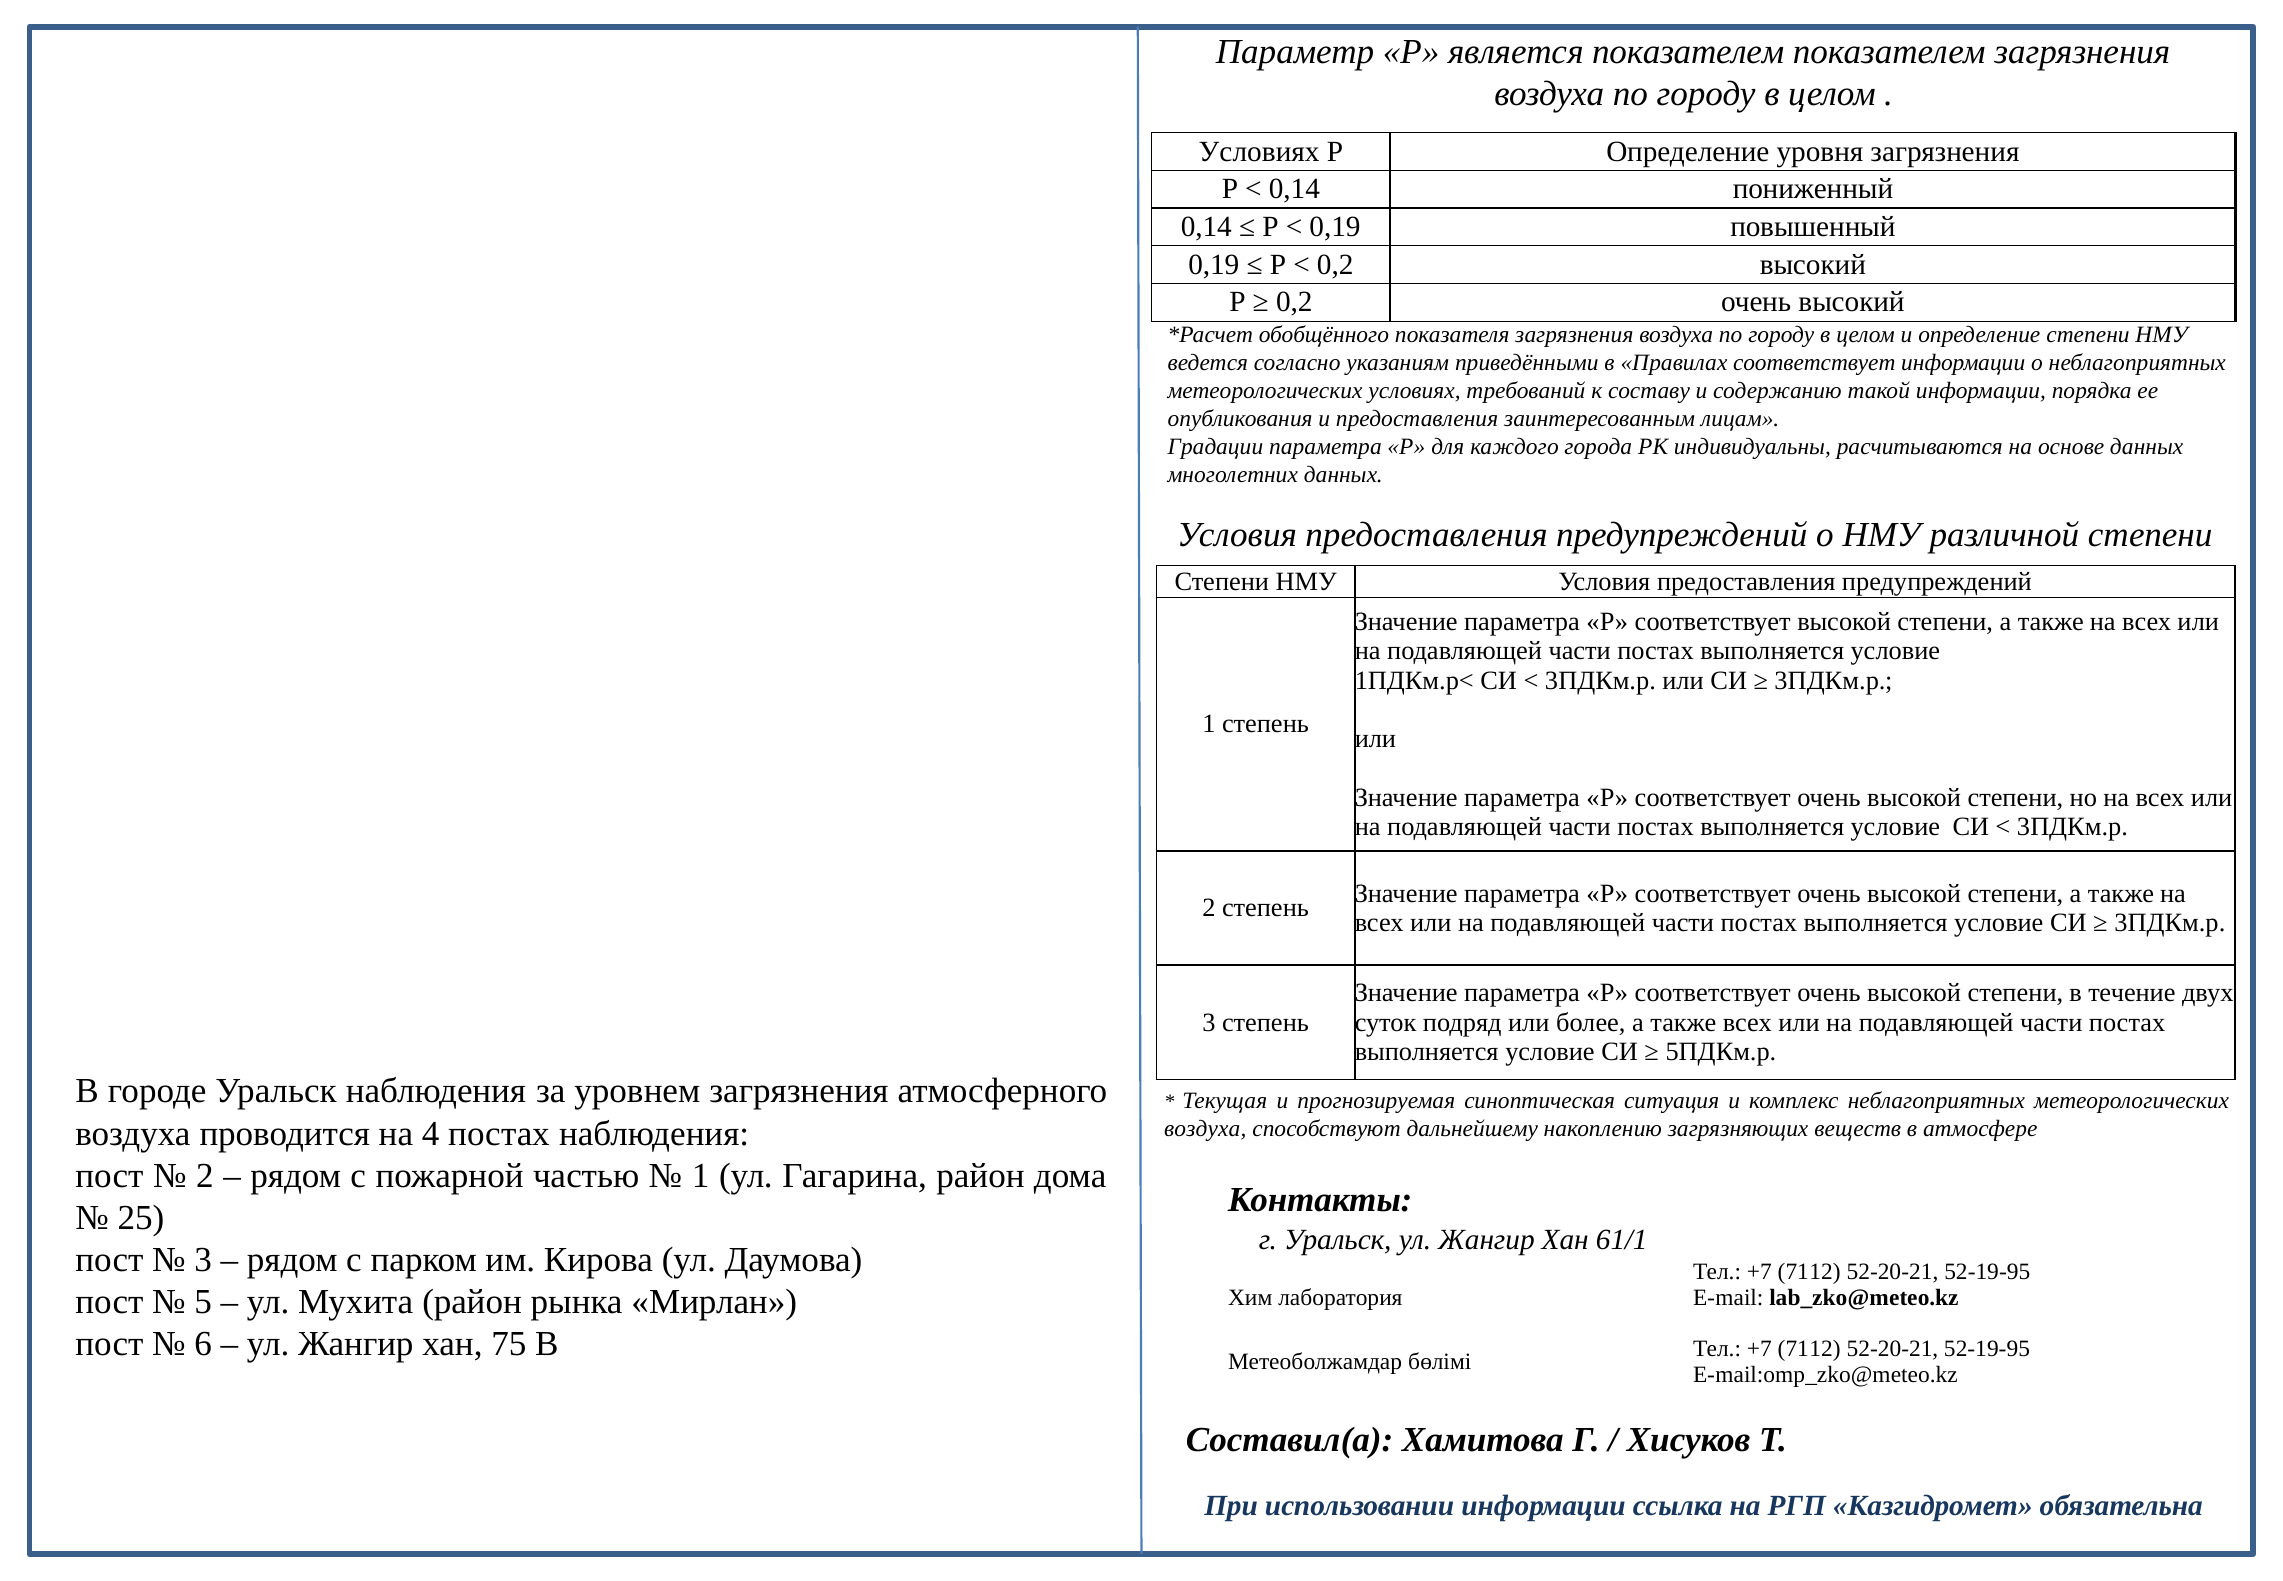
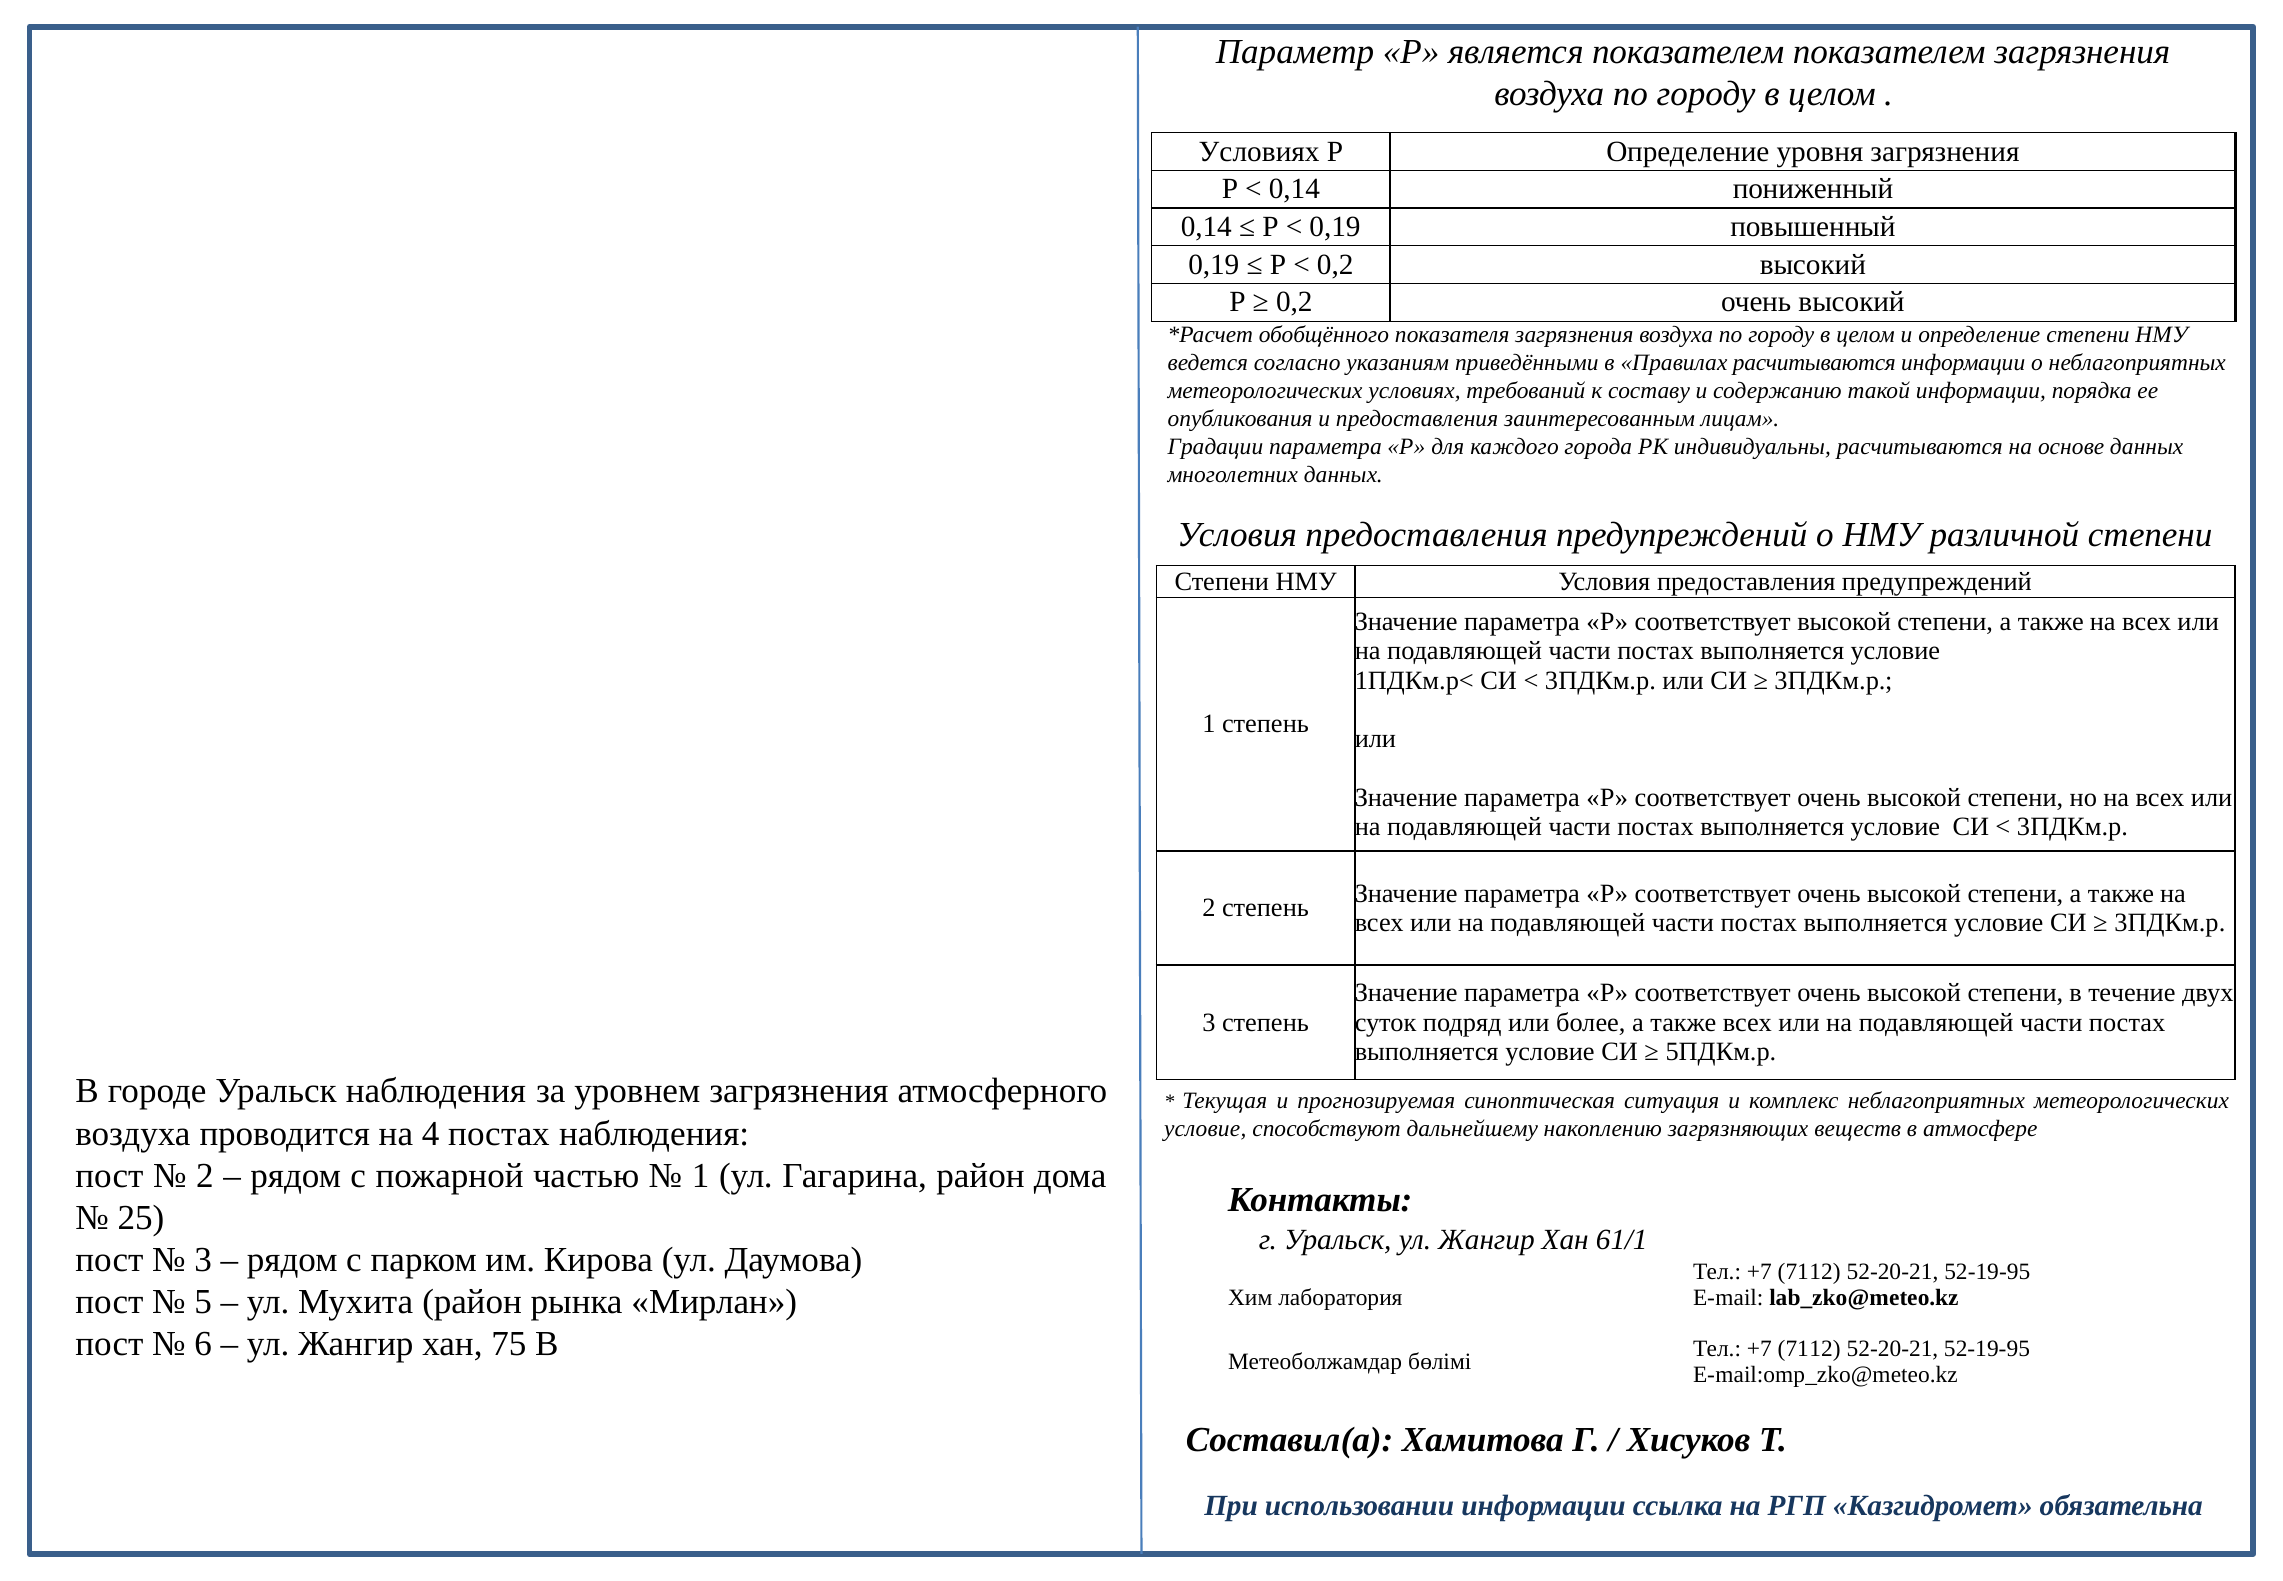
Правилах соответствует: соответствует -> расчитываются (1814, 363)
воздуха: воздуха -> условие (1205, 1129)
